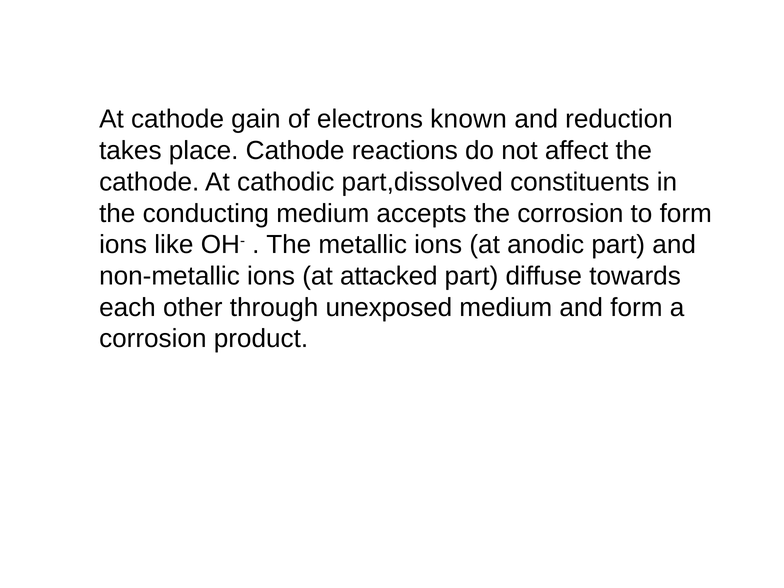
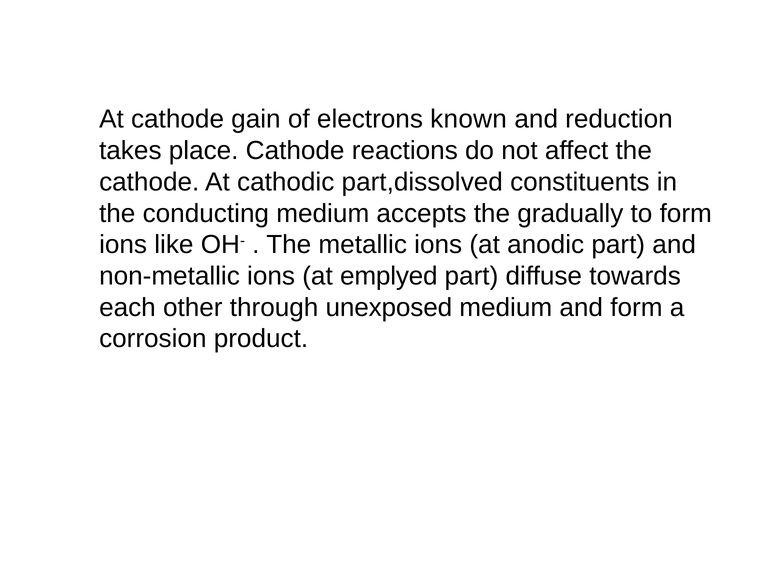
the corrosion: corrosion -> gradually (570, 213)
attacked: attacked -> emplyed (389, 276)
